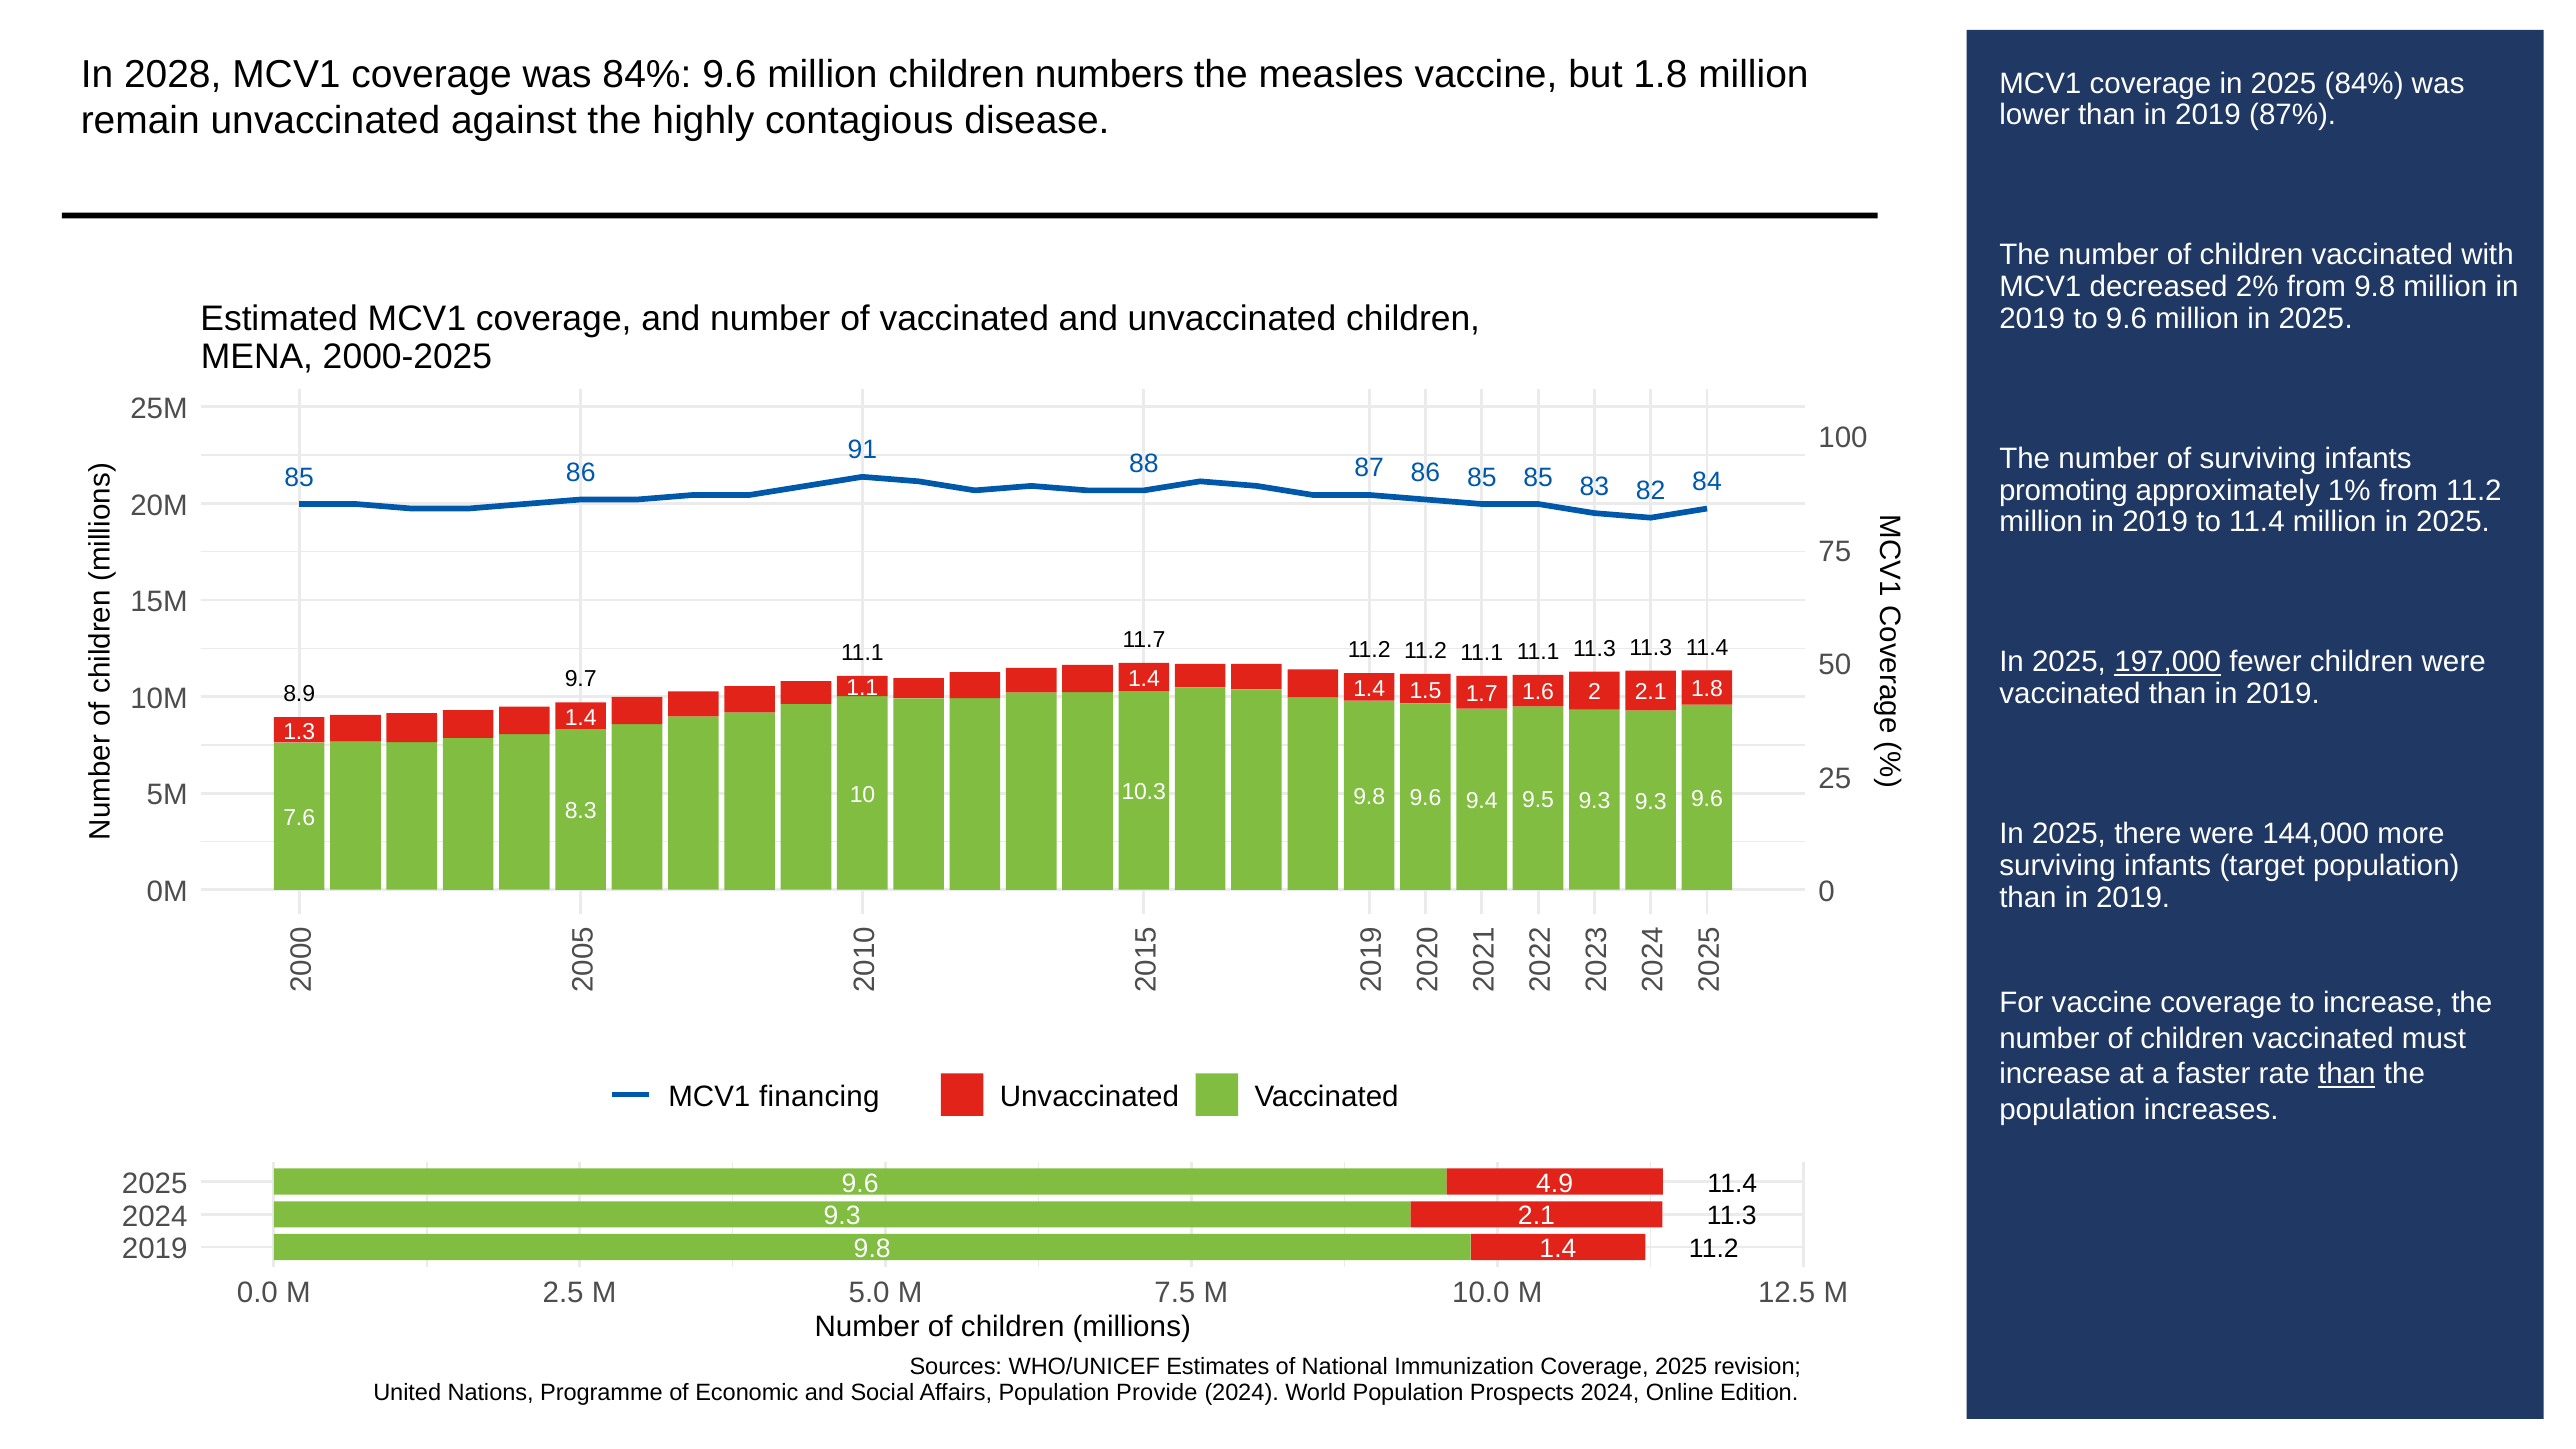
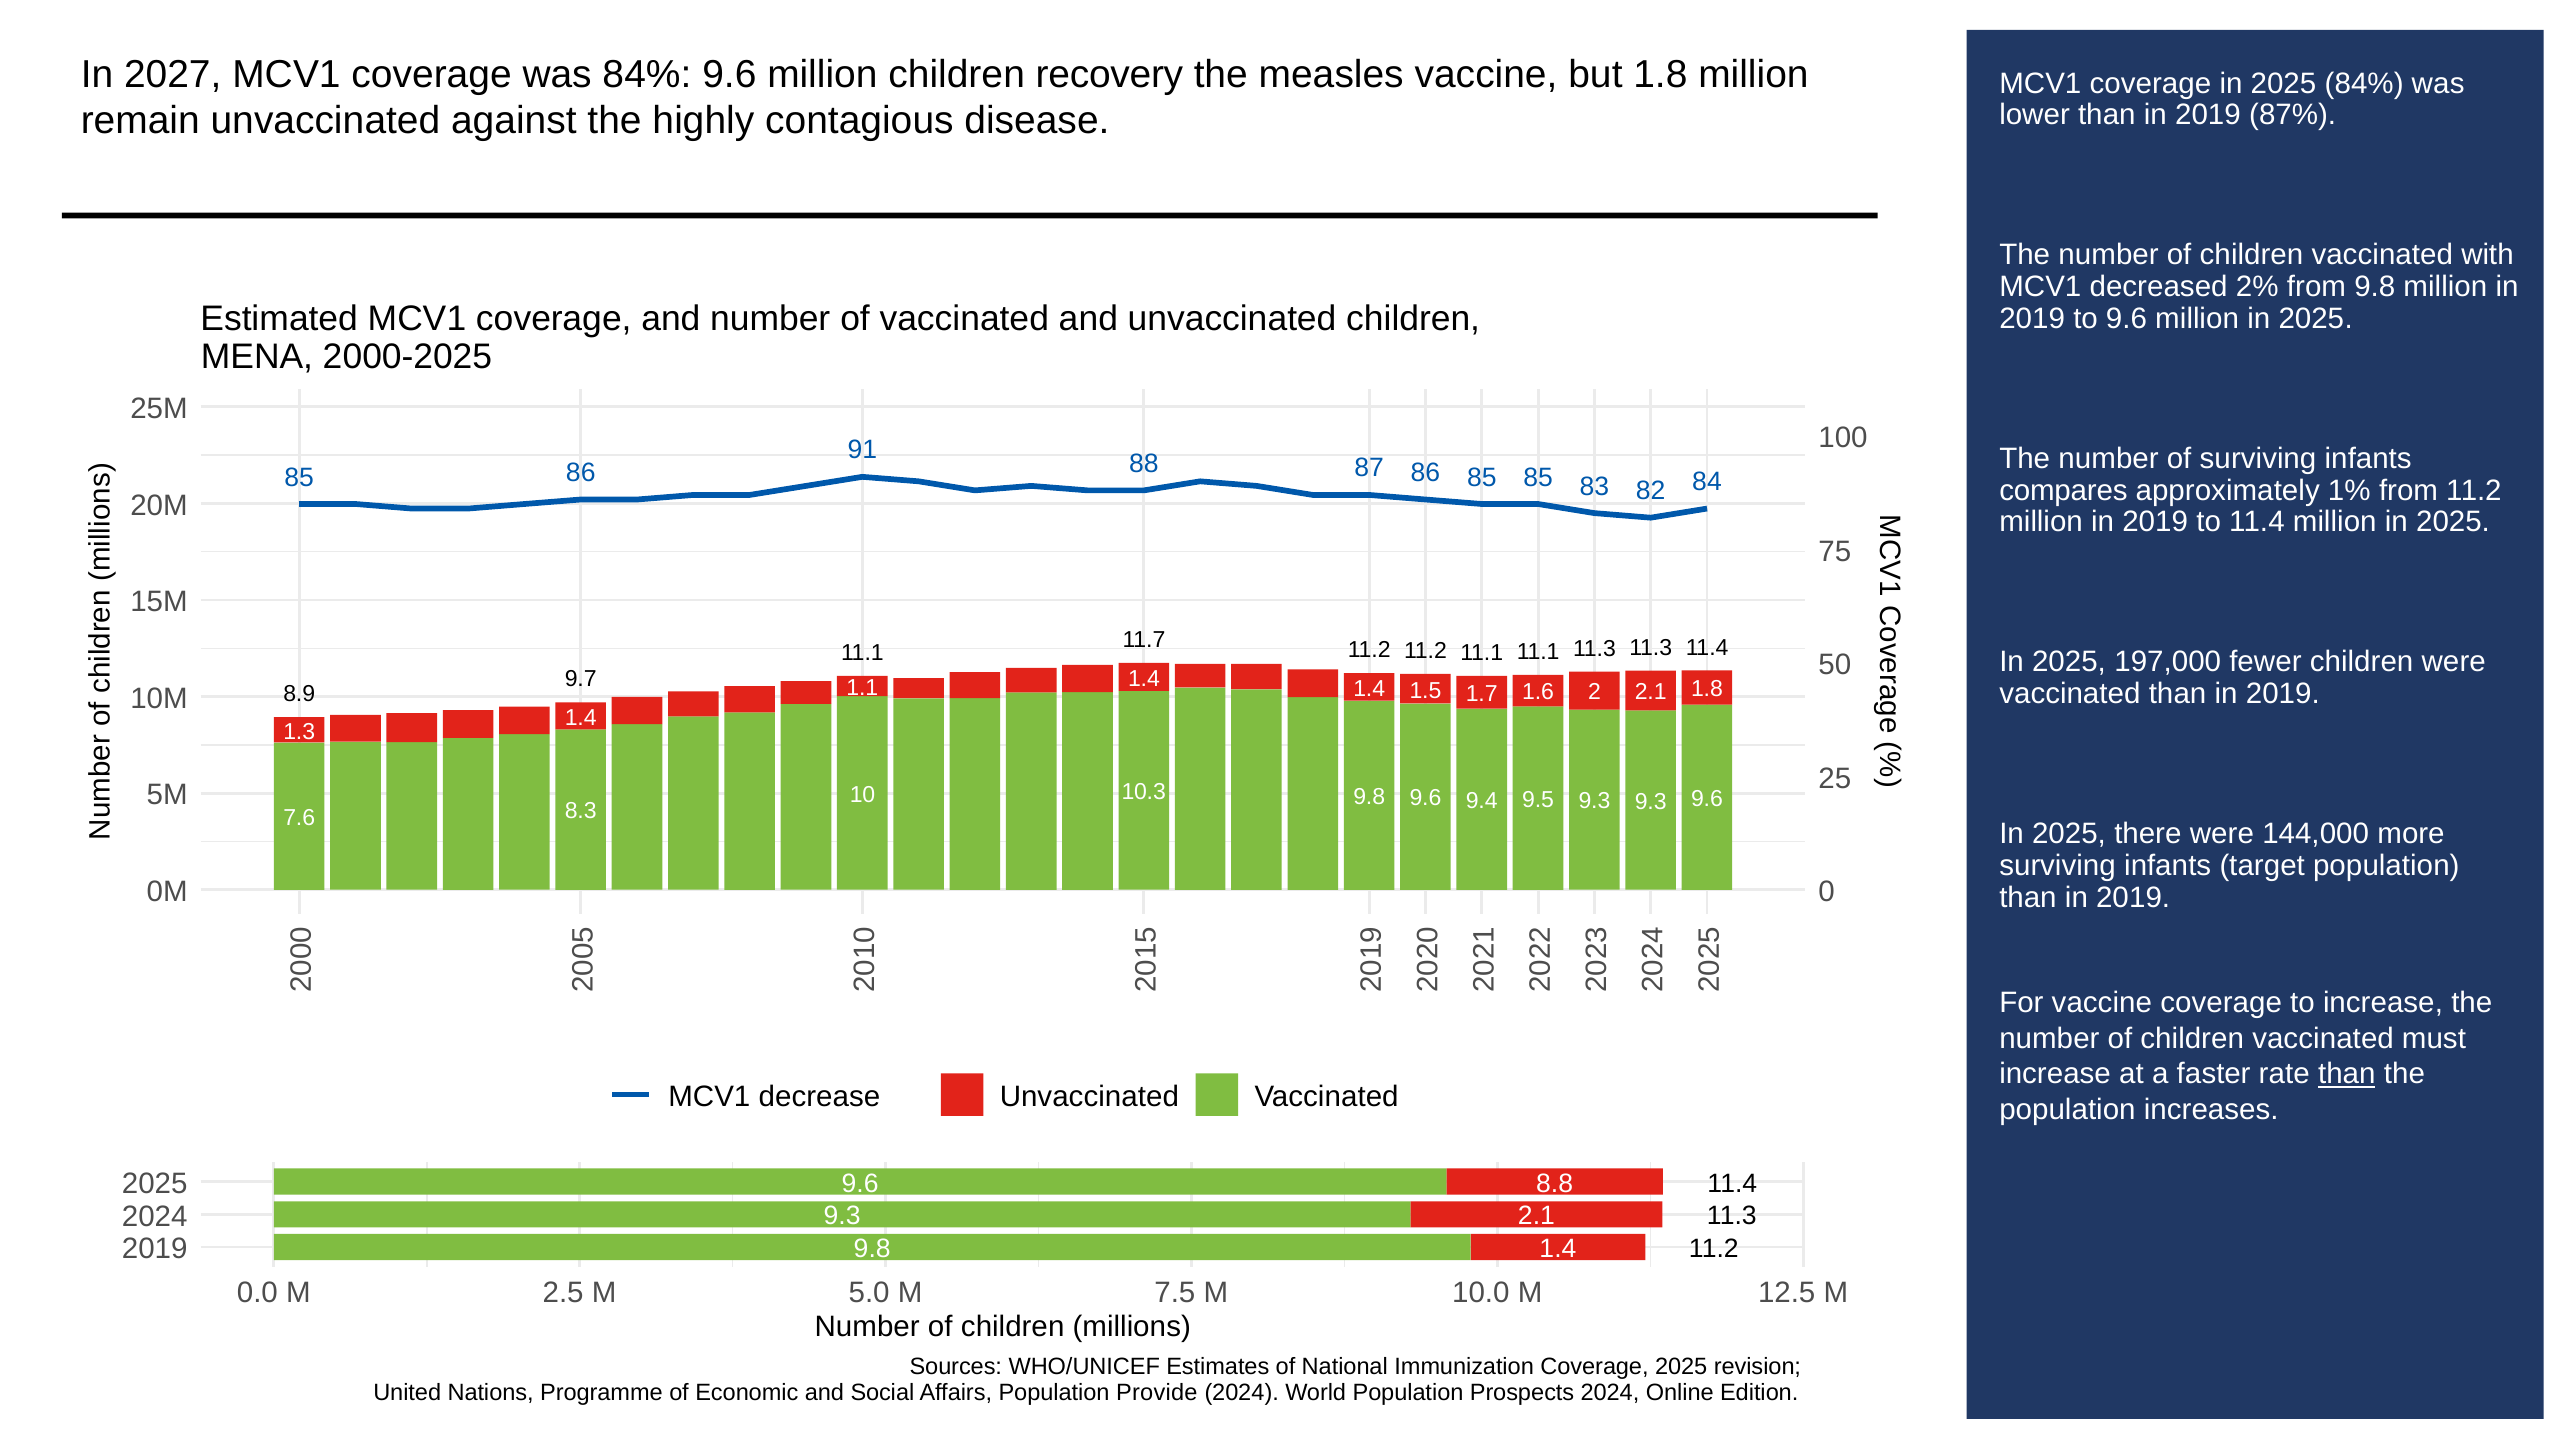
2028: 2028 -> 2027 (173, 74)
numbers: numbers -> recovery (1109, 74)
promoting: promoting -> compares (2063, 490)
197,000 underline: present -> none (2168, 662)
financing: financing -> decrease (819, 1097)
4.9: 4.9 -> 8.8 (1555, 1183)
